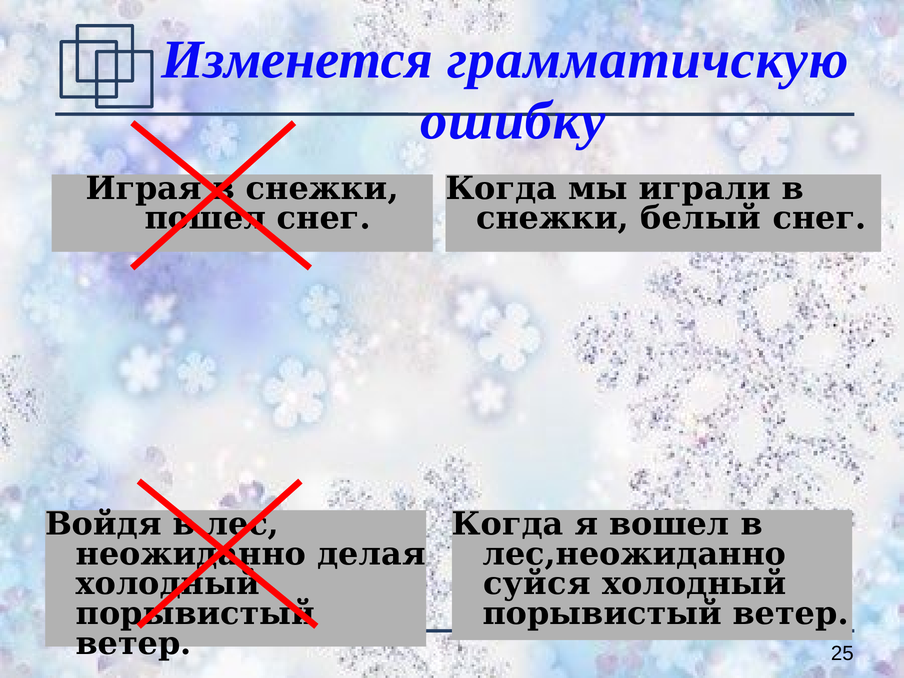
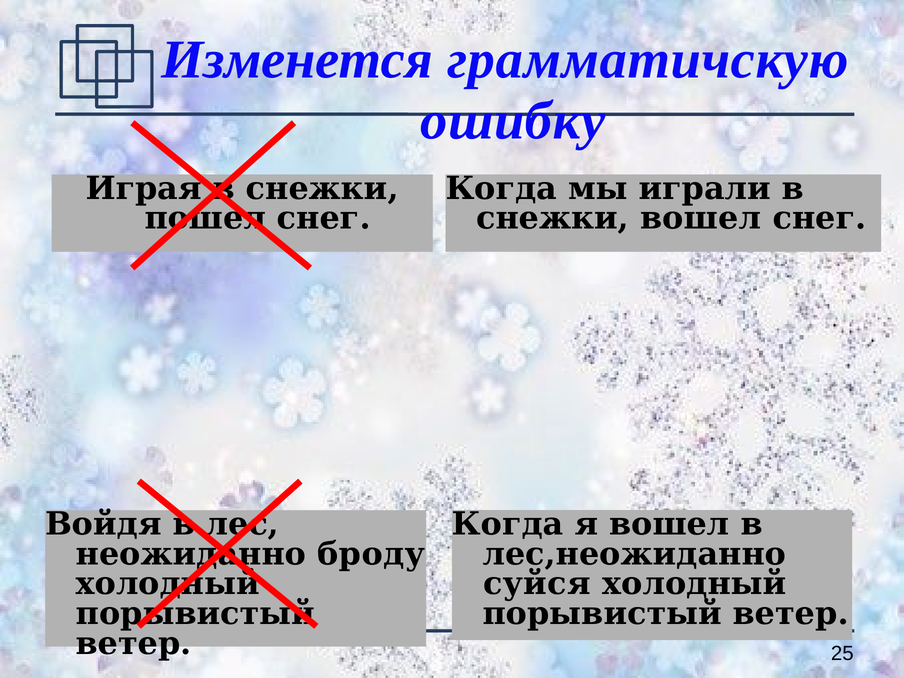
снежки белый: белый -> вошел (701, 218)
делая: делая -> броду (371, 554)
